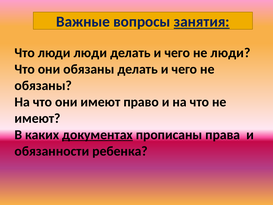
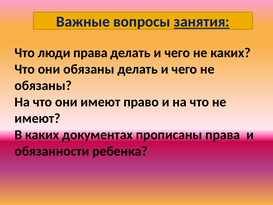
люди люди: люди -> права (90, 53)
не люди: люди -> каких (231, 53)
документах underline: present -> none (97, 135)
